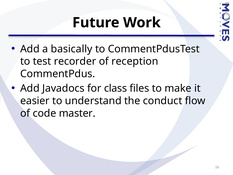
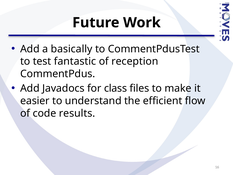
recorder: recorder -> fantastic (75, 61)
conduct: conduct -> efficient (163, 101)
master: master -> results (77, 113)
